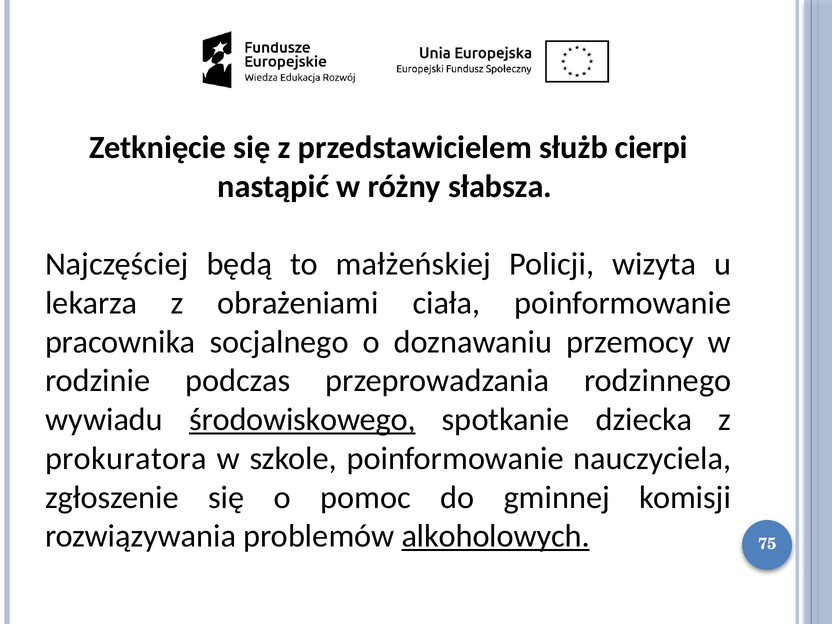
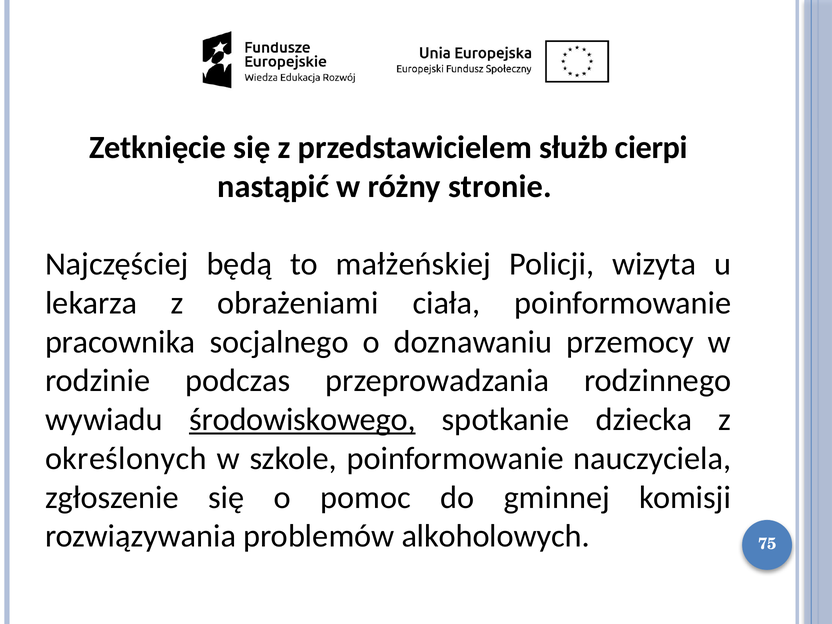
słabsza: słabsza -> stronie (500, 187)
prokuratora: prokuratora -> określonych (126, 459)
alkoholowych underline: present -> none (496, 536)
